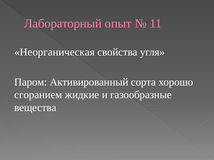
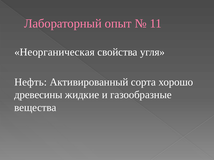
Паром: Паром -> Нефть (31, 82)
сгоранием: сгоранием -> древесины (38, 95)
